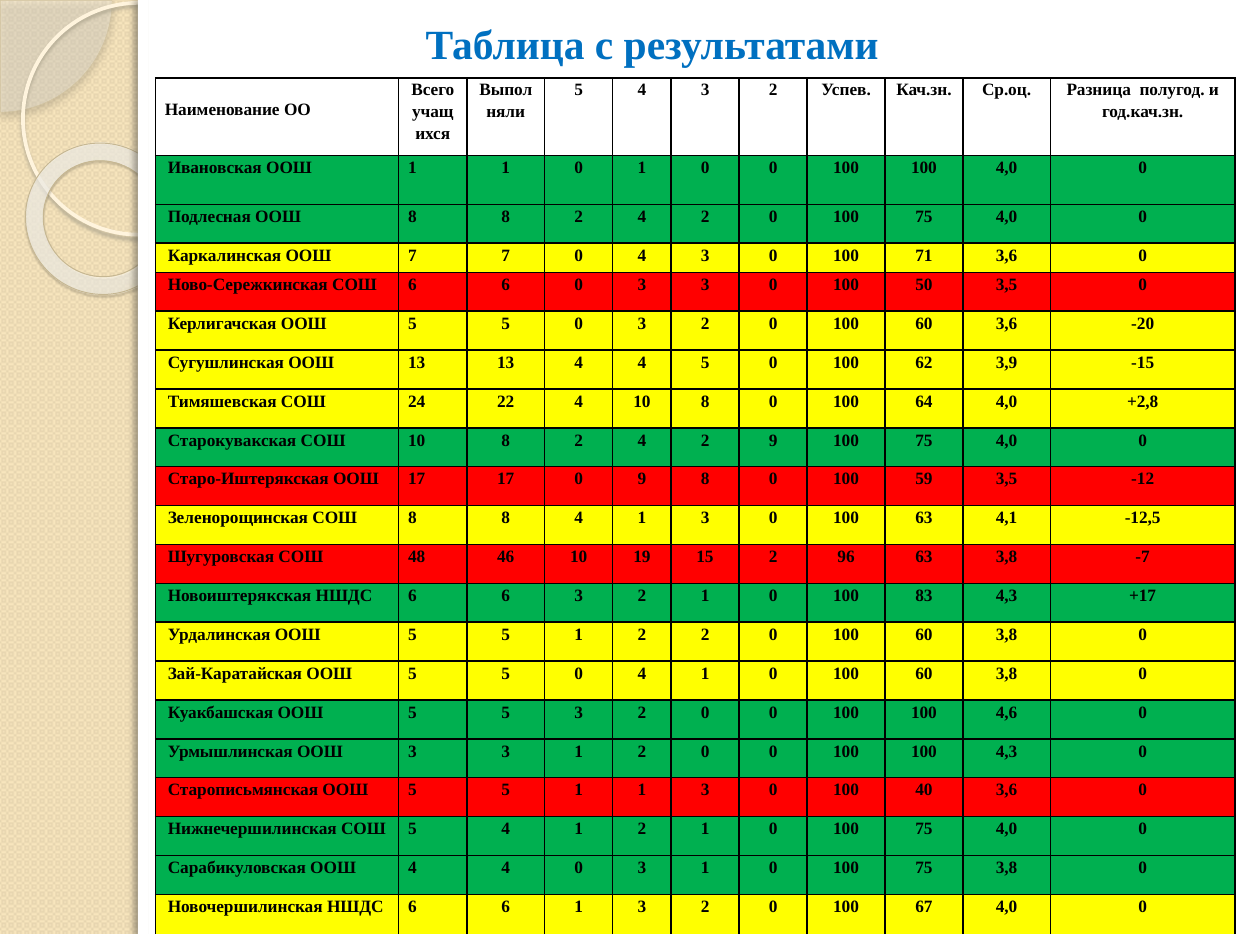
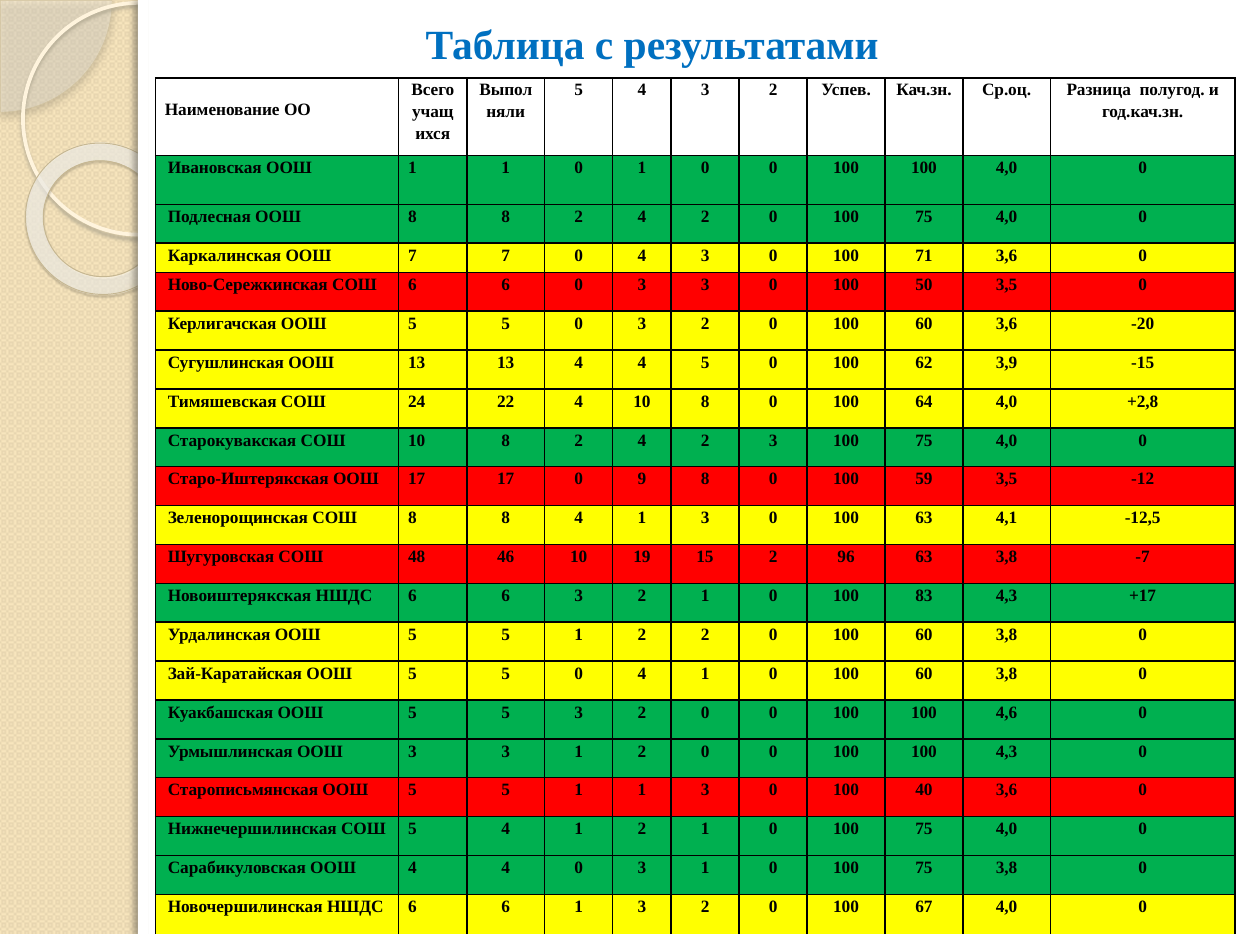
2 9: 9 -> 3 (773, 440)
